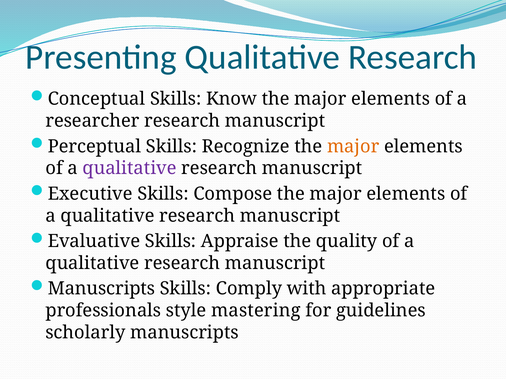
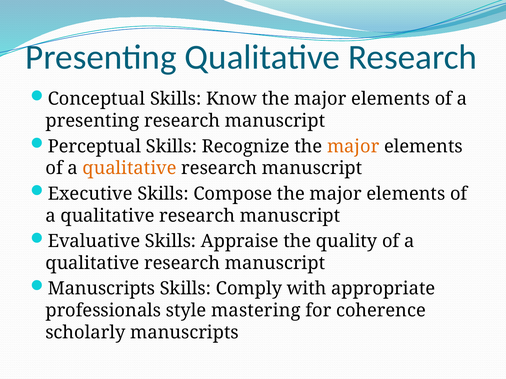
researcher: researcher -> presenting (92, 121)
qualitative colour: purple -> orange (130, 168)
guidelines: guidelines -> coherence (381, 311)
